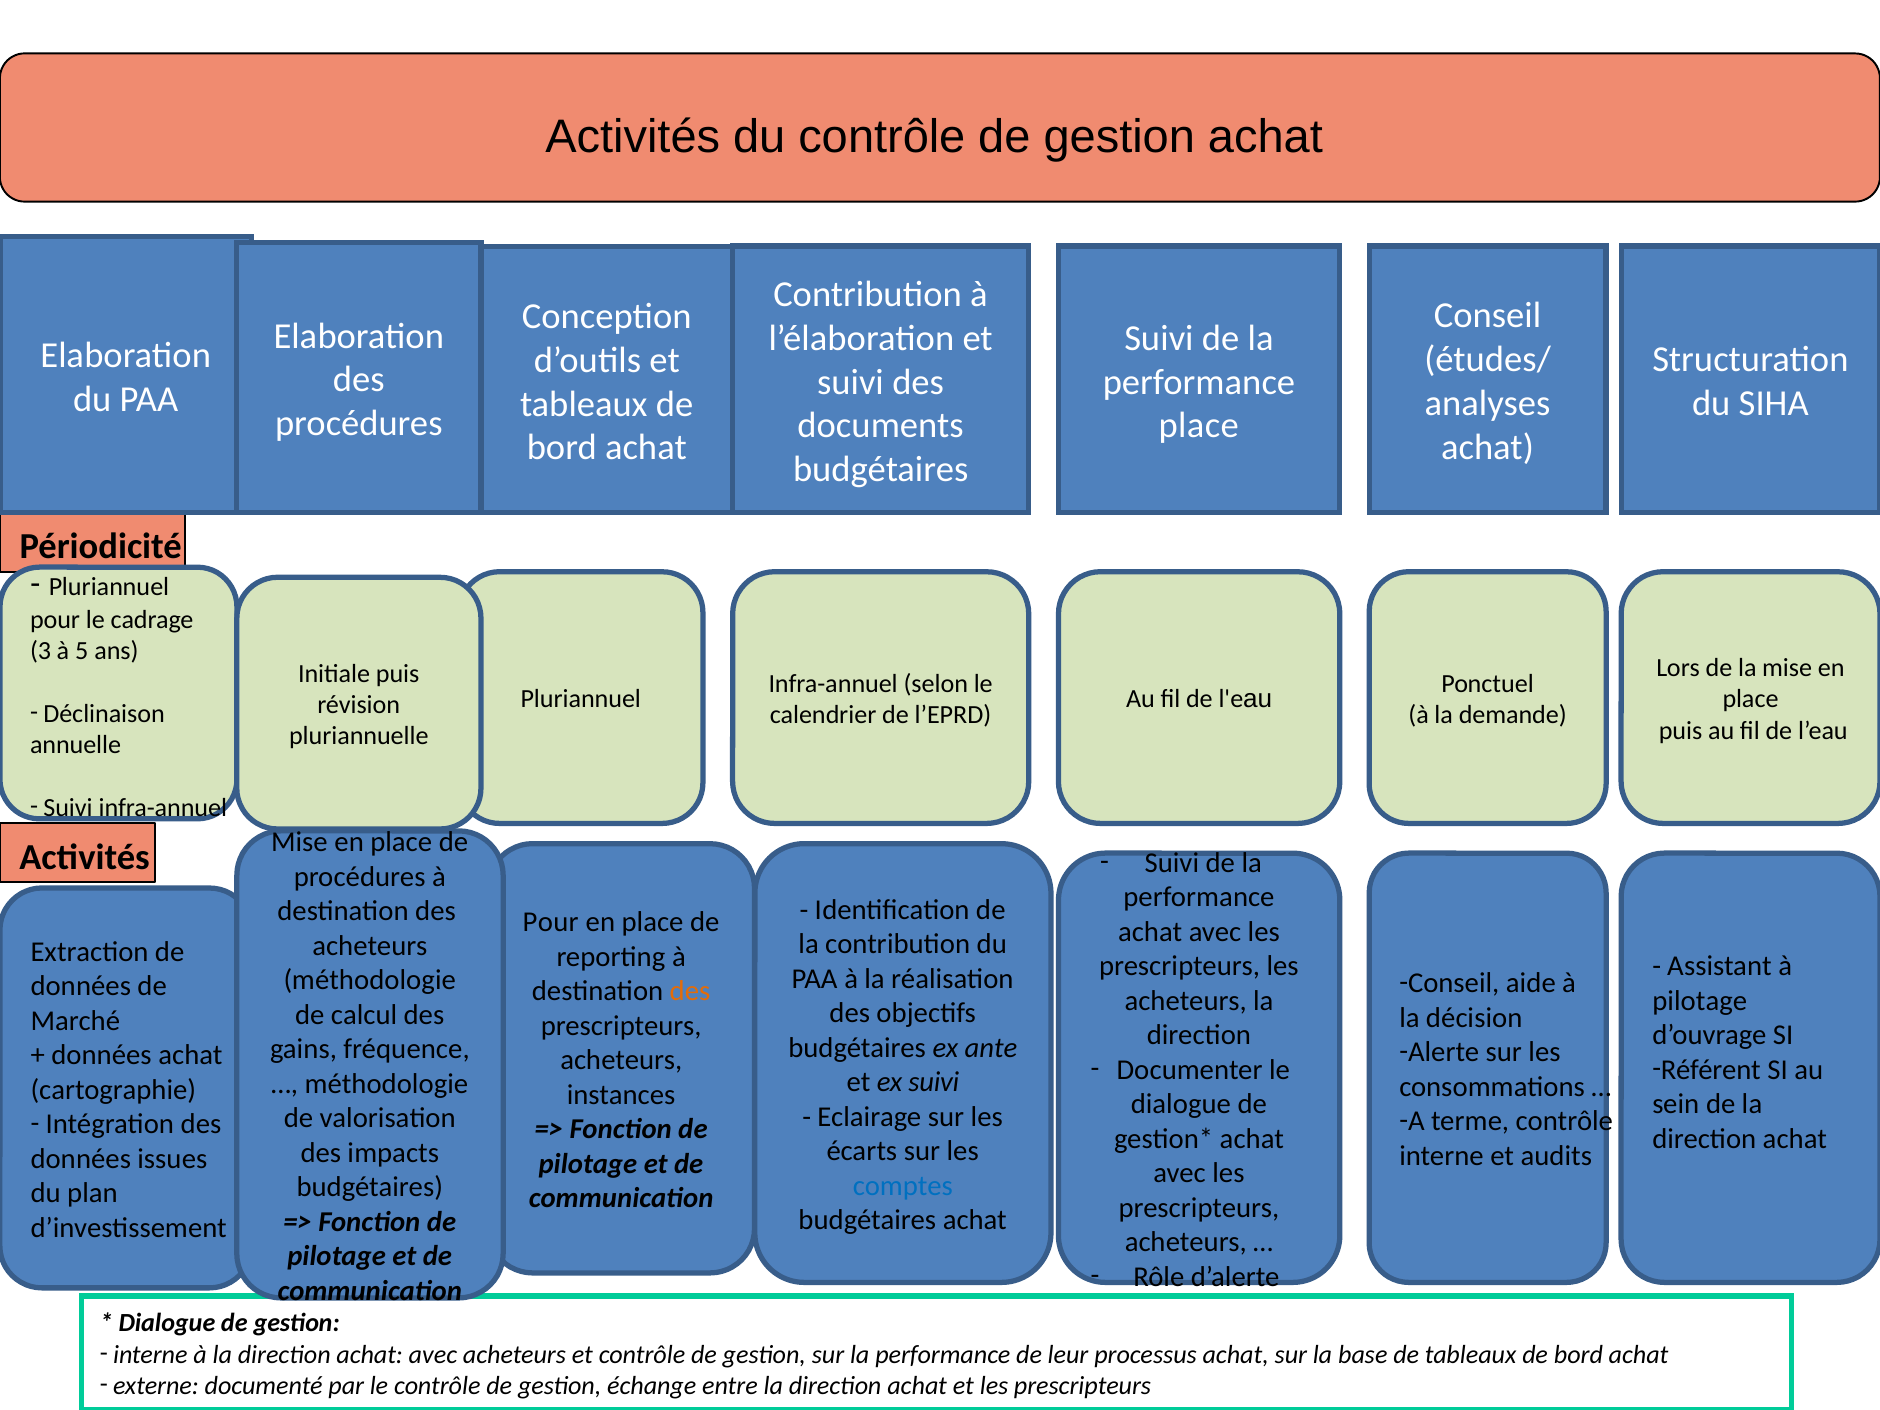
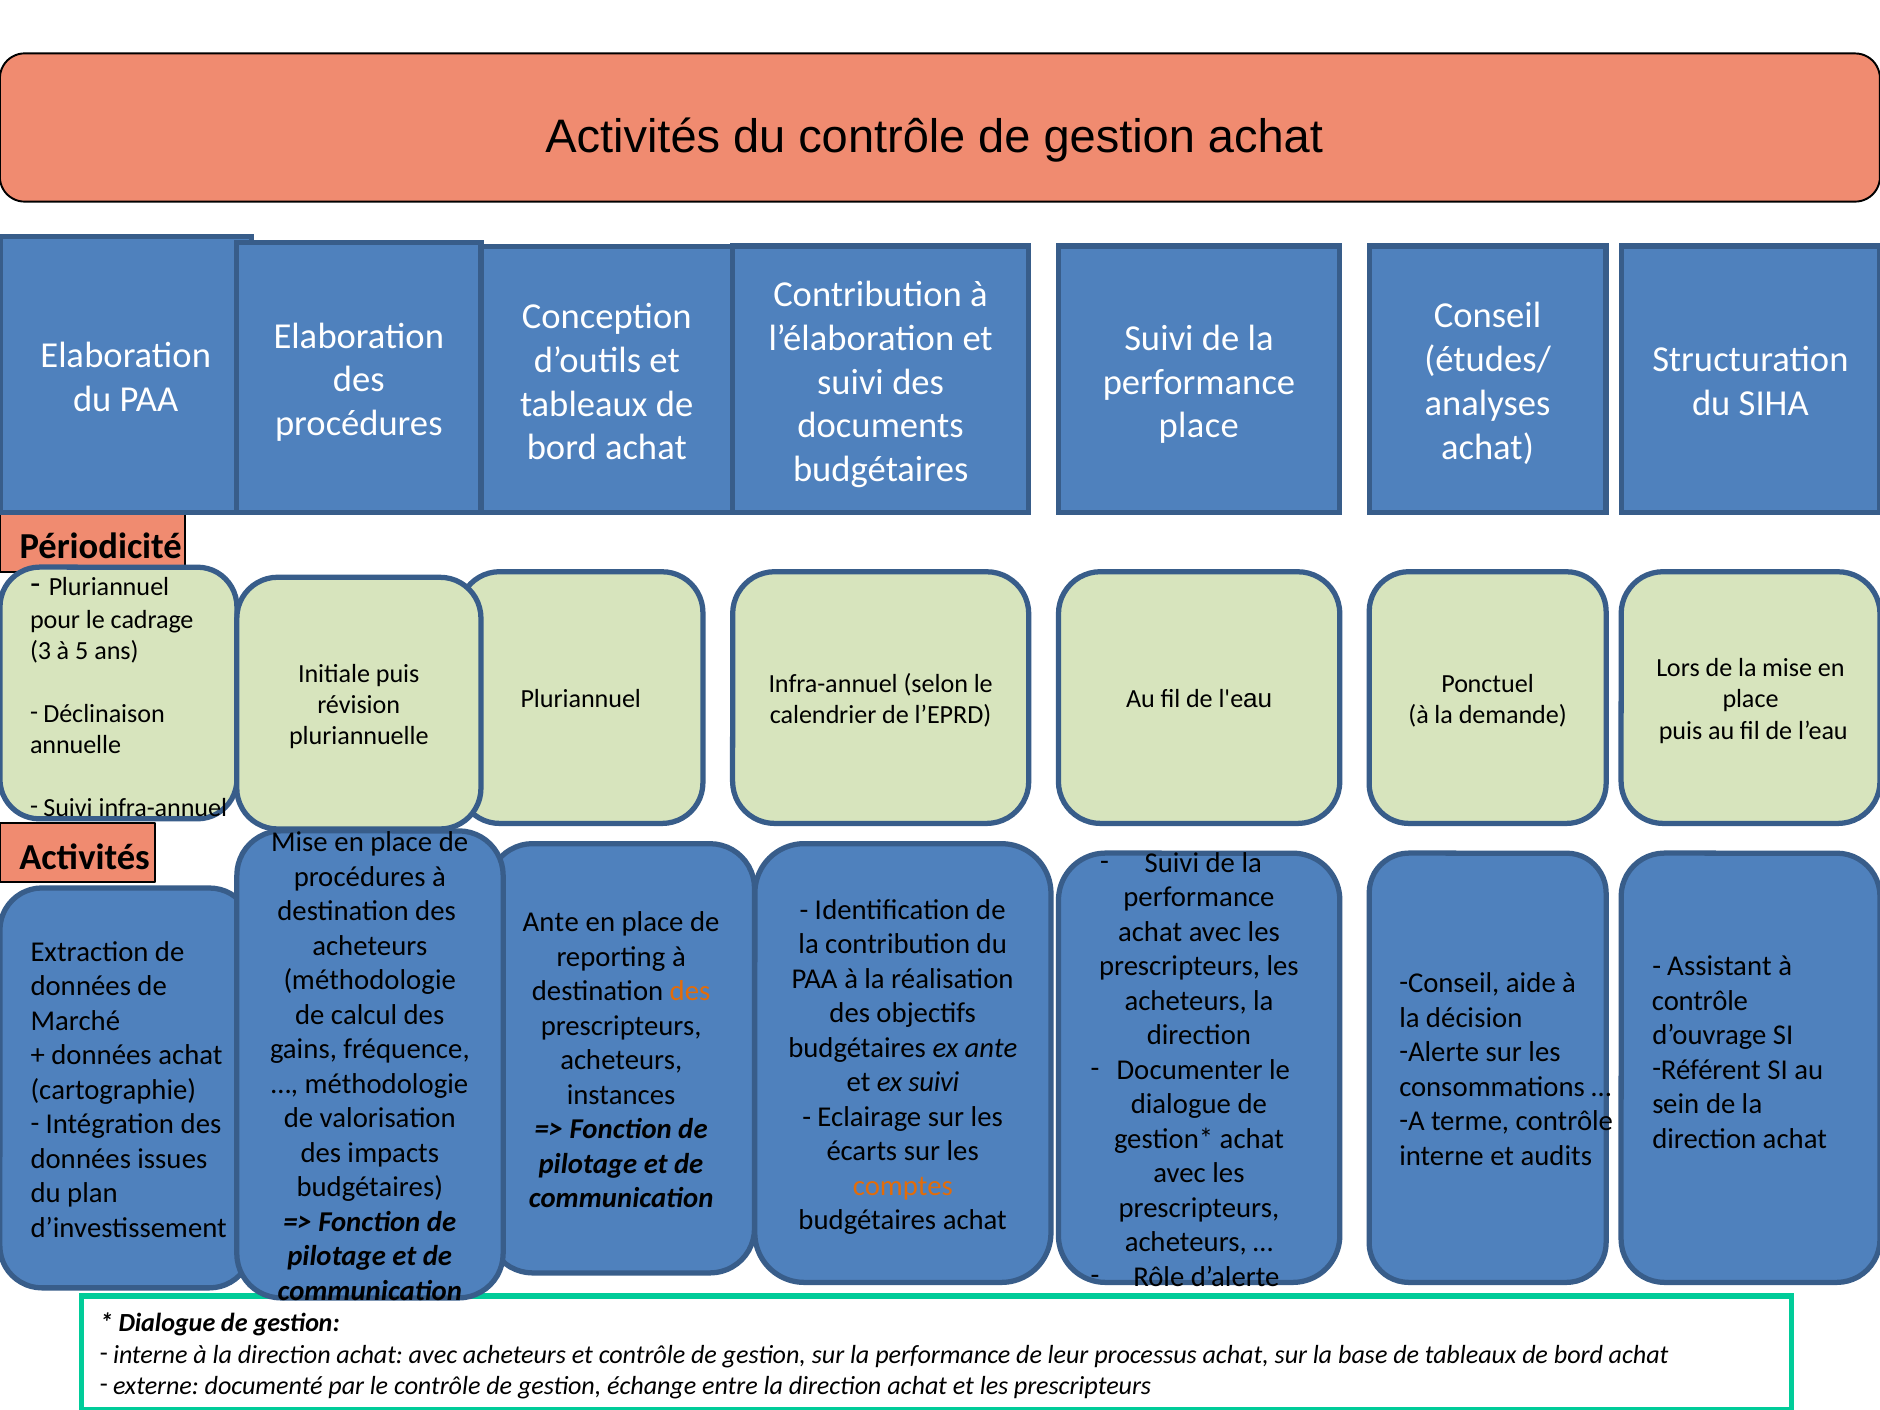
Pour: Pour -> Ante (551, 922)
pilotage: pilotage -> contrôle (1700, 1001)
comptes colour: blue -> orange (903, 1186)
